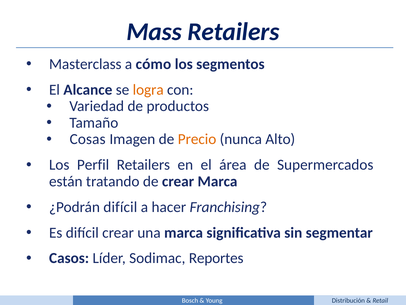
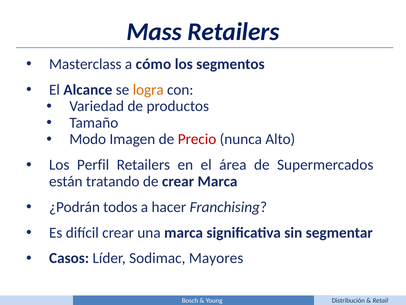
Cosas: Cosas -> Modo (88, 139)
Precio colour: orange -> red (197, 139)
¿Podrán difícil: difícil -> todos (120, 207)
Reportes: Reportes -> Mayores (216, 258)
